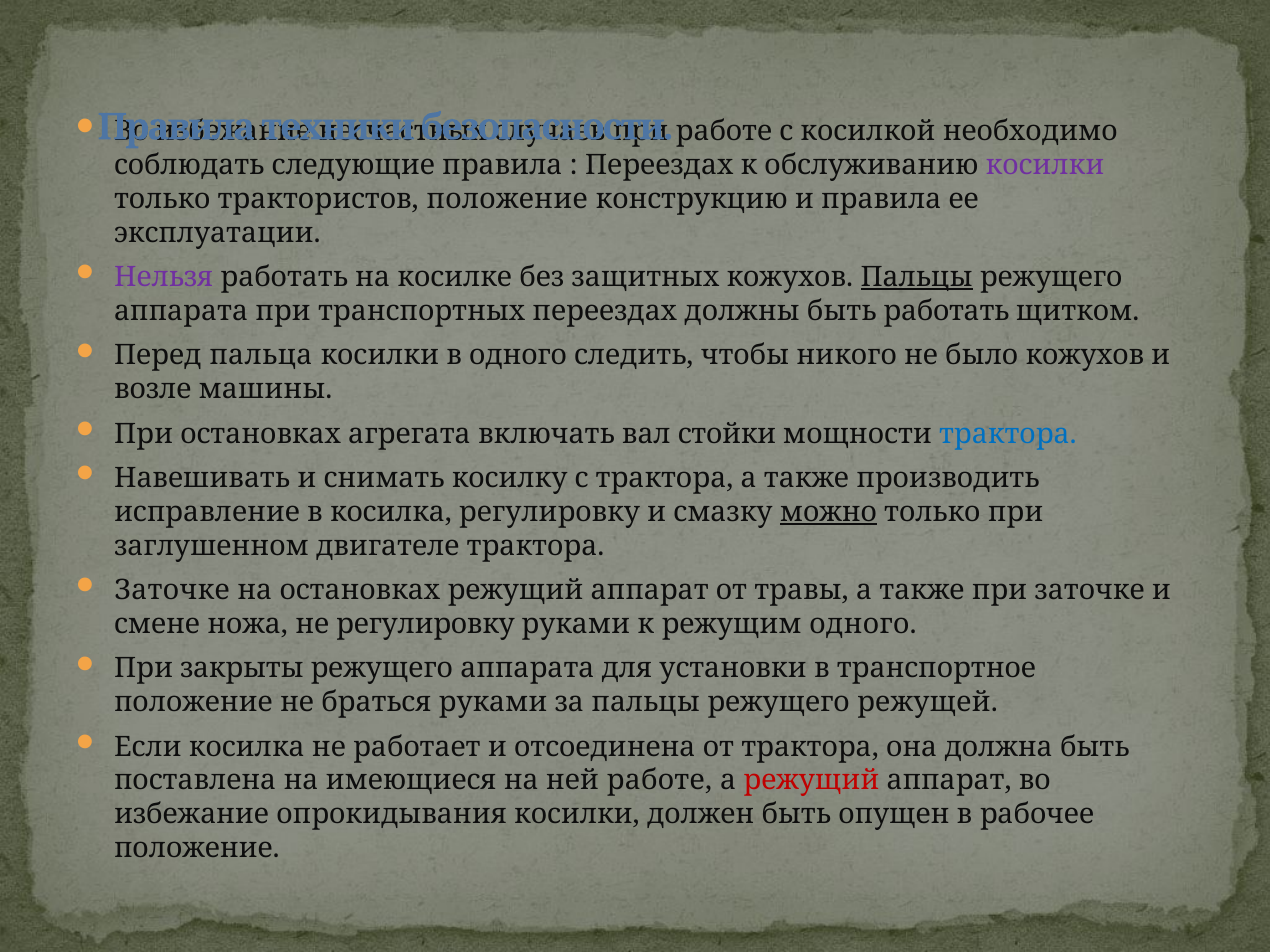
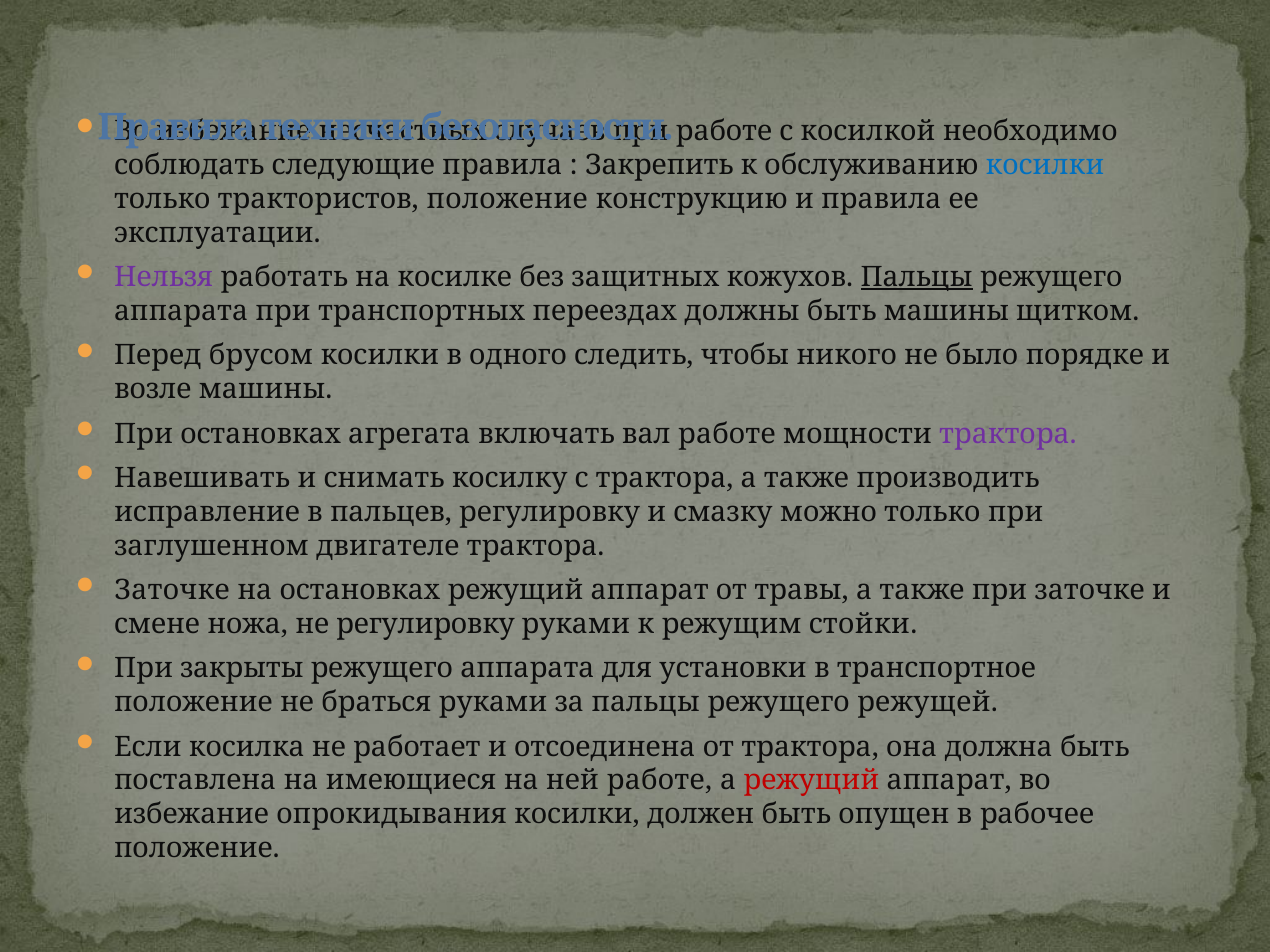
Переездах: Переездах -> Закрепить (659, 165)
косилки colour: purple -> blue (1045, 165)
быть работать: работать -> машины (946, 311)
пальца: пальца -> брусом (261, 356)
было кожухов: кожухов -> порядке (1085, 356)
вал стойки: стойки -> работе (727, 434)
трактора colour: blue -> purple (1008, 434)
в косилка: косилка -> пальцев (391, 512)
можно underline: present -> none (828, 512)
режущим одного: одного -> стойки (863, 624)
